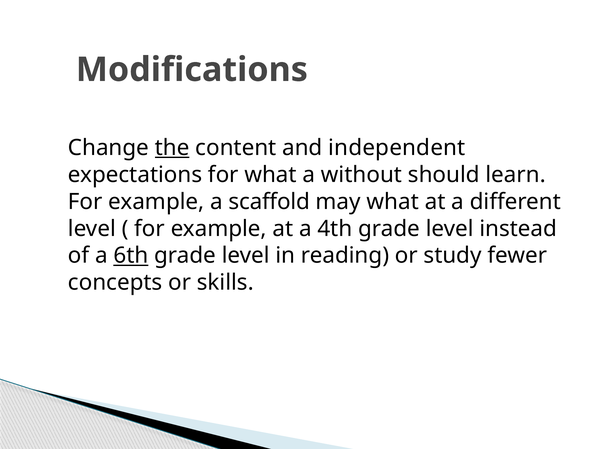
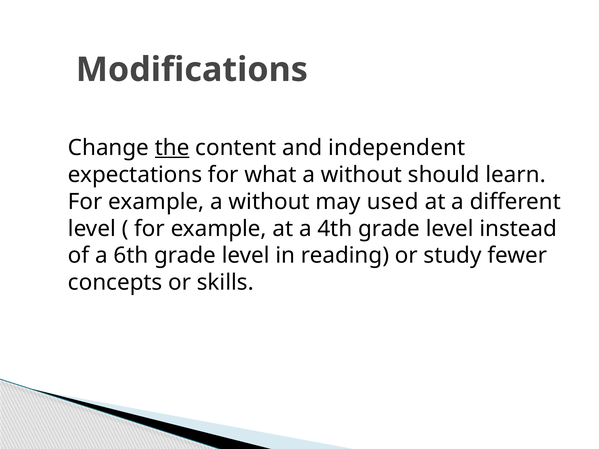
example a scaffold: scaffold -> without (269, 202)
may what: what -> used (393, 202)
6th underline: present -> none (131, 256)
